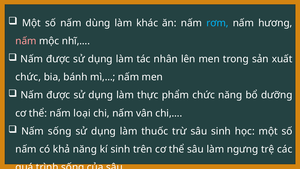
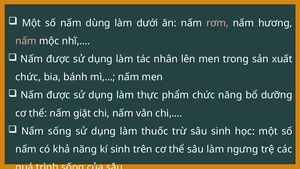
khác: khác -> dưới (147, 23)
rơm colour: light blue -> pink (217, 23)
loại: loại -> giặt (82, 113)
